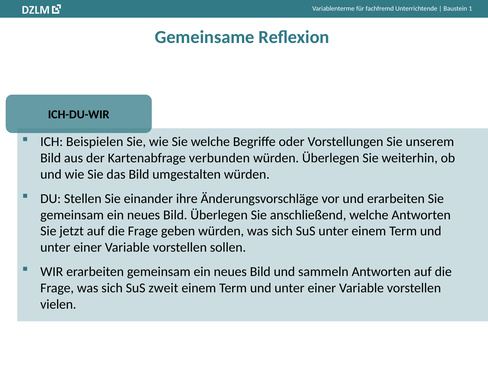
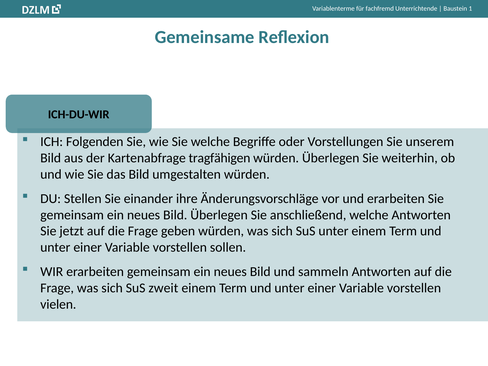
Beispielen: Beispielen -> Folgenden (95, 142)
verbunden: verbunden -> tragfähigen (220, 158)
